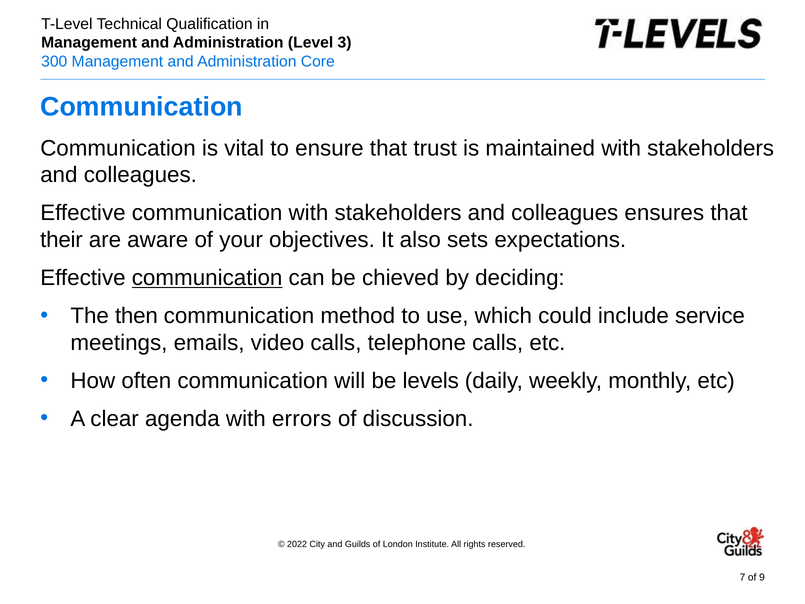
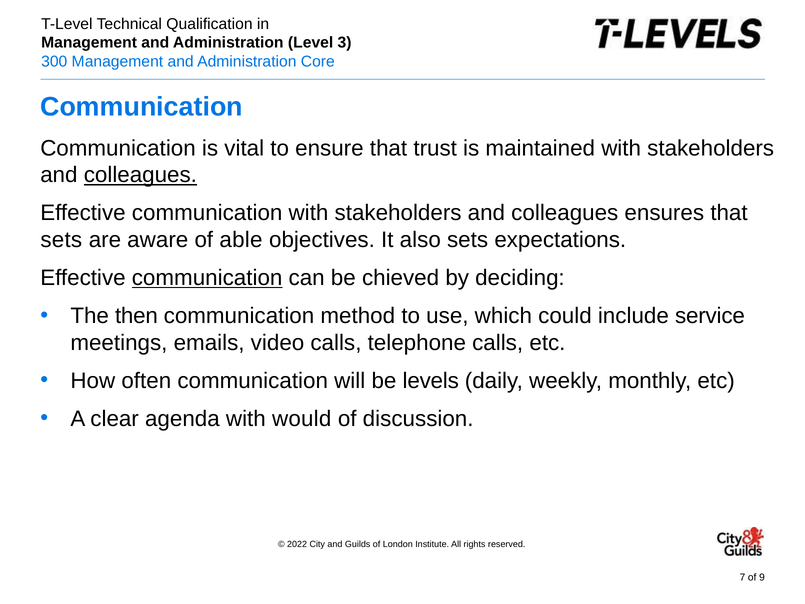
colleagues underline: none -> present (140, 175)
their: their -> sets (61, 240)
your: your -> able (241, 240)
errors: errors -> would (302, 419)
